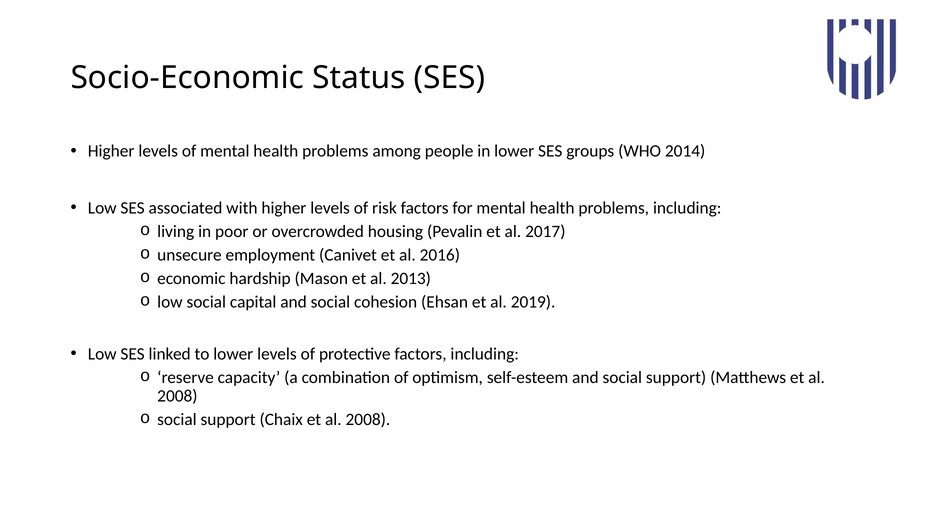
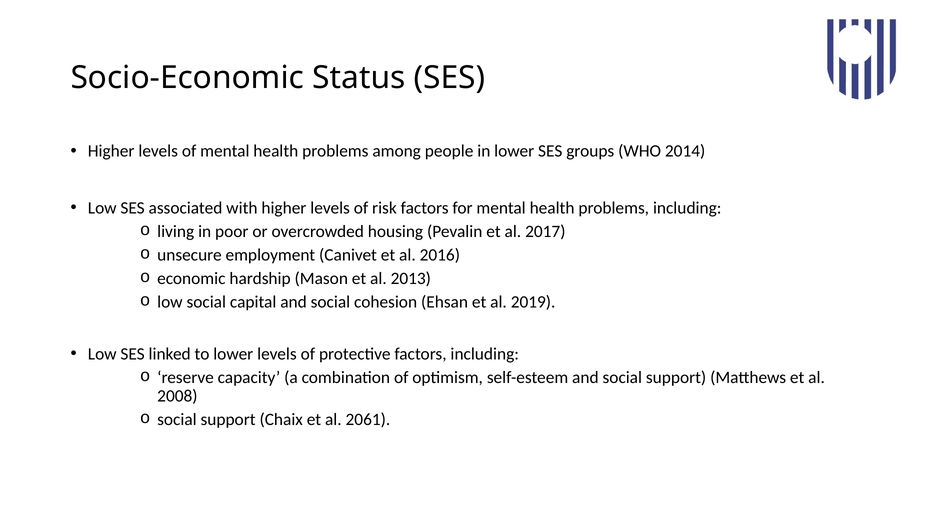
Chaix et al 2008: 2008 -> 2061 (368, 420)
